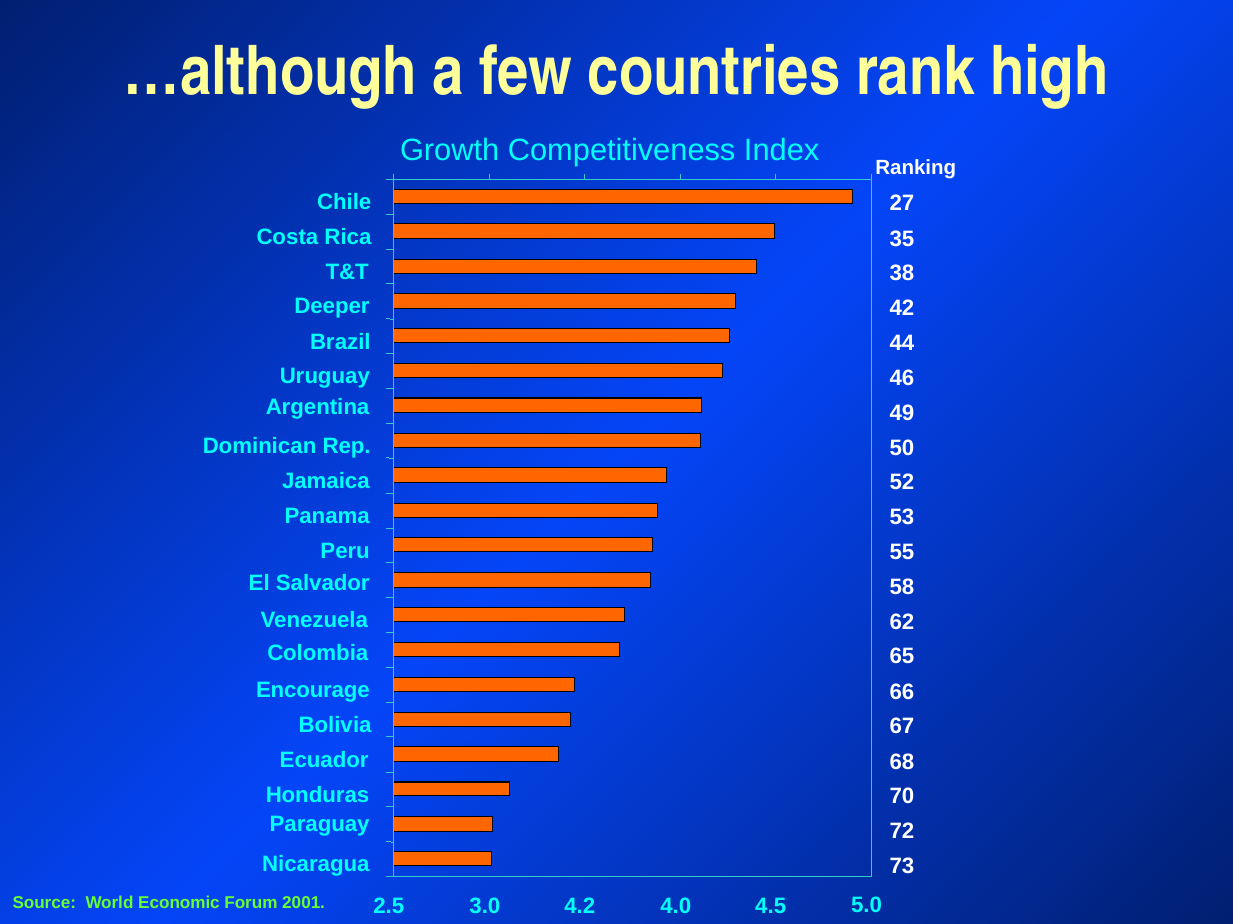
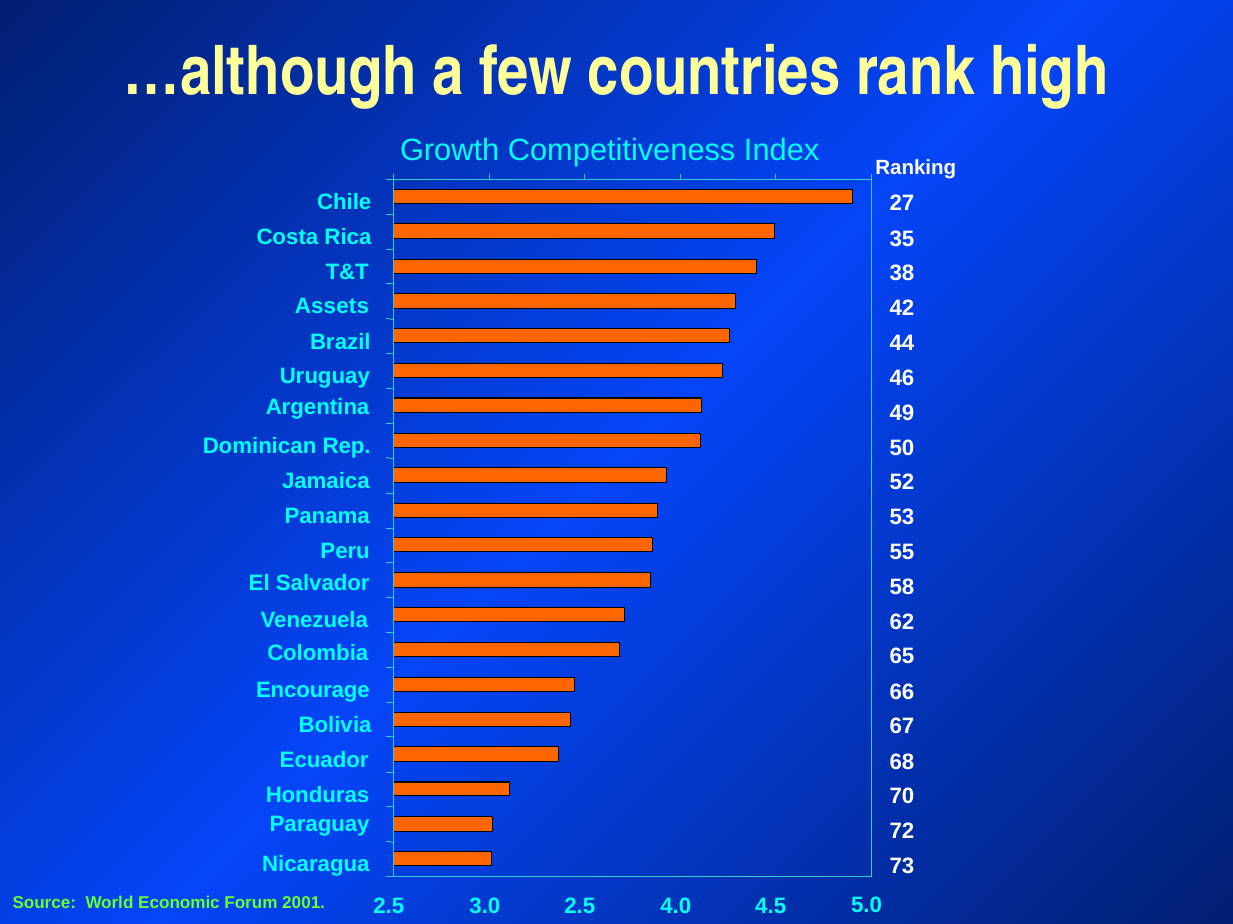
Deeper: Deeper -> Assets (332, 307)
3.0 4.2: 4.2 -> 2.5 (580, 906)
